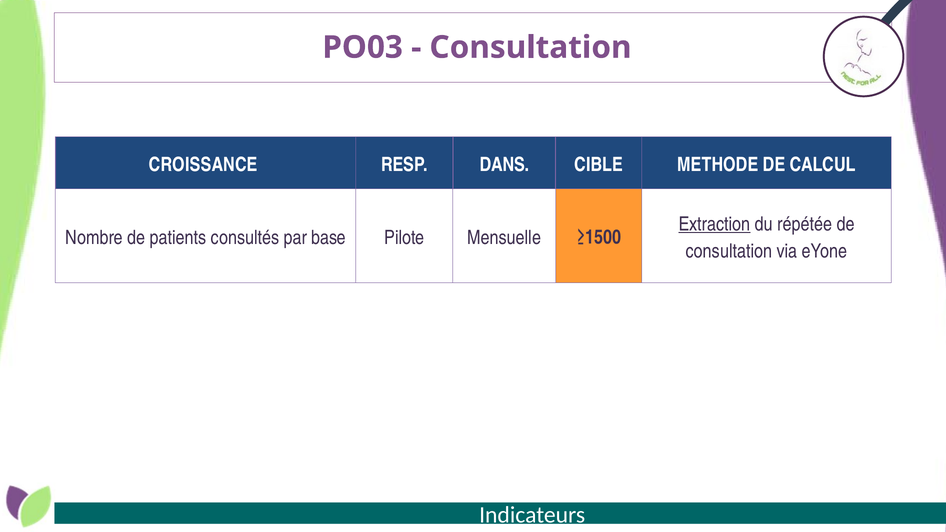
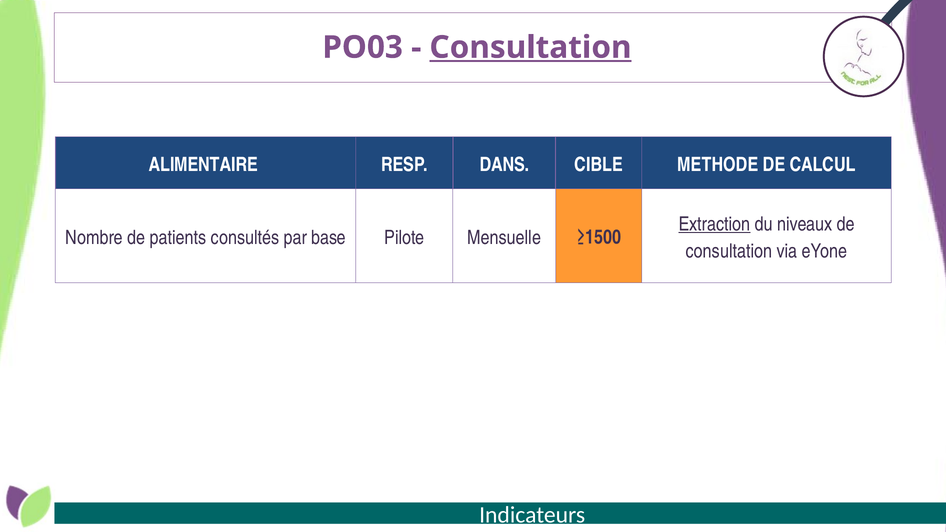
Consultation underline: none -> present (530, 47)
CROISSANCE: CROISSANCE -> ALIMENTAIRE (203, 165)
répétée: répétée -> niveaux (805, 224)
